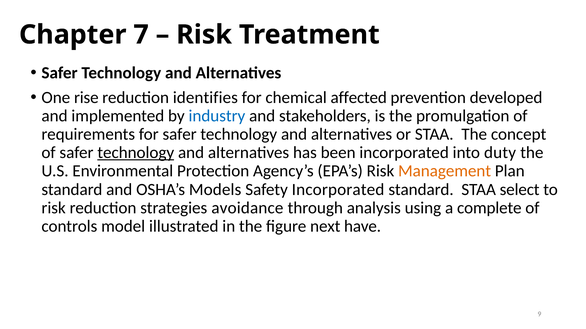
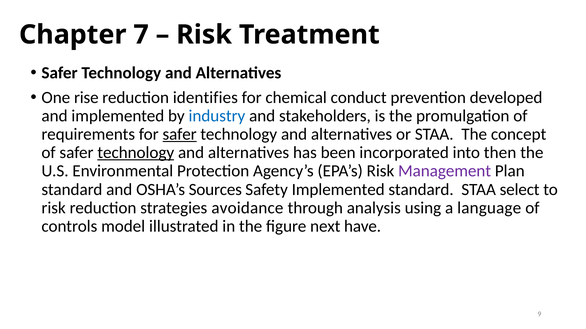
affected: affected -> conduct (359, 98)
safer underline: none -> present (180, 134)
duty: duty -> then (500, 153)
Management colour: orange -> purple (445, 171)
Models: Models -> Sources (215, 190)
Safety Incorporated: Incorporated -> Implemented (338, 190)
complete: complete -> language (489, 208)
